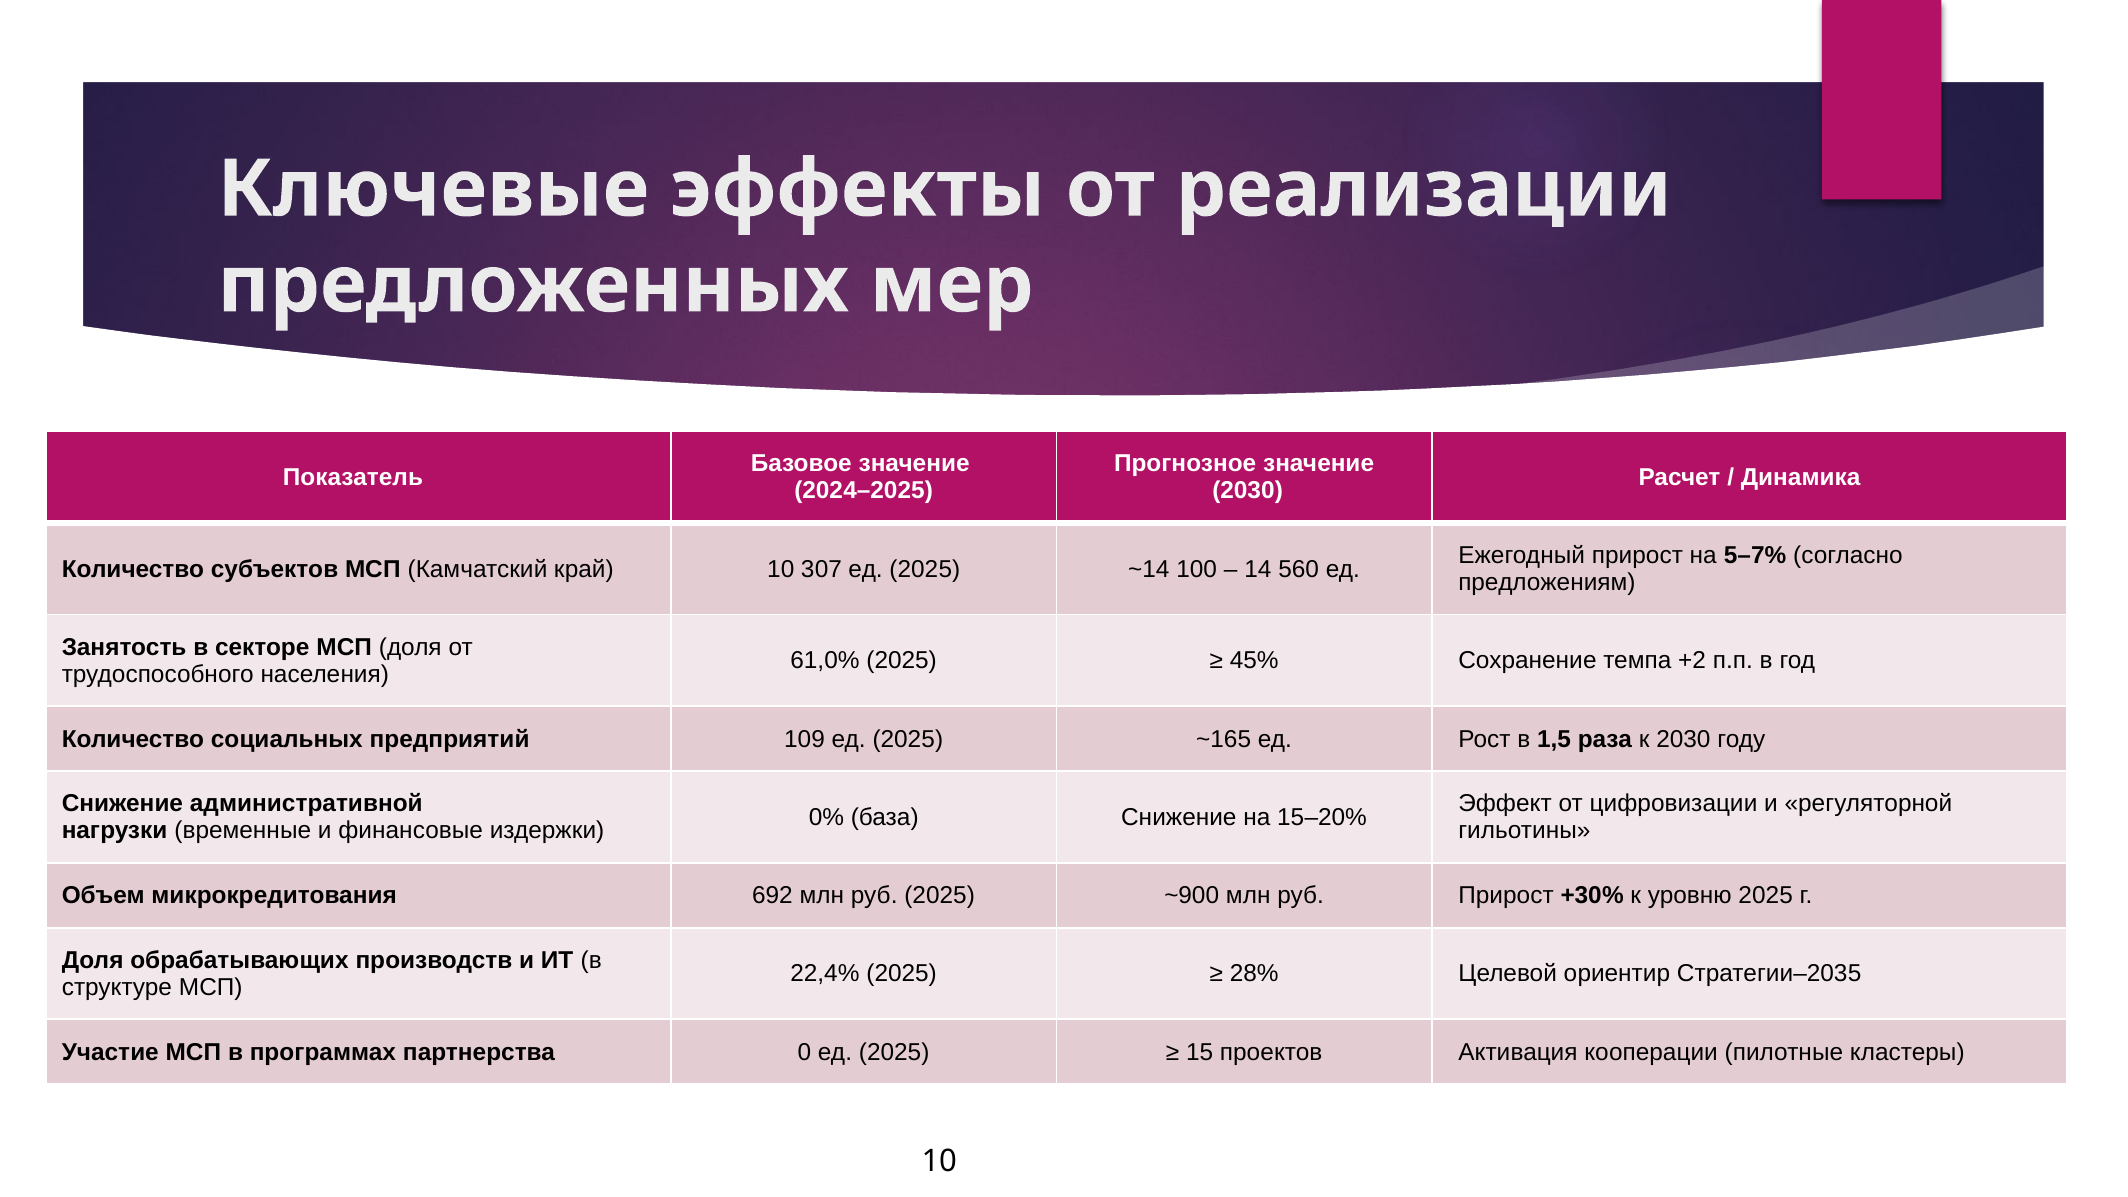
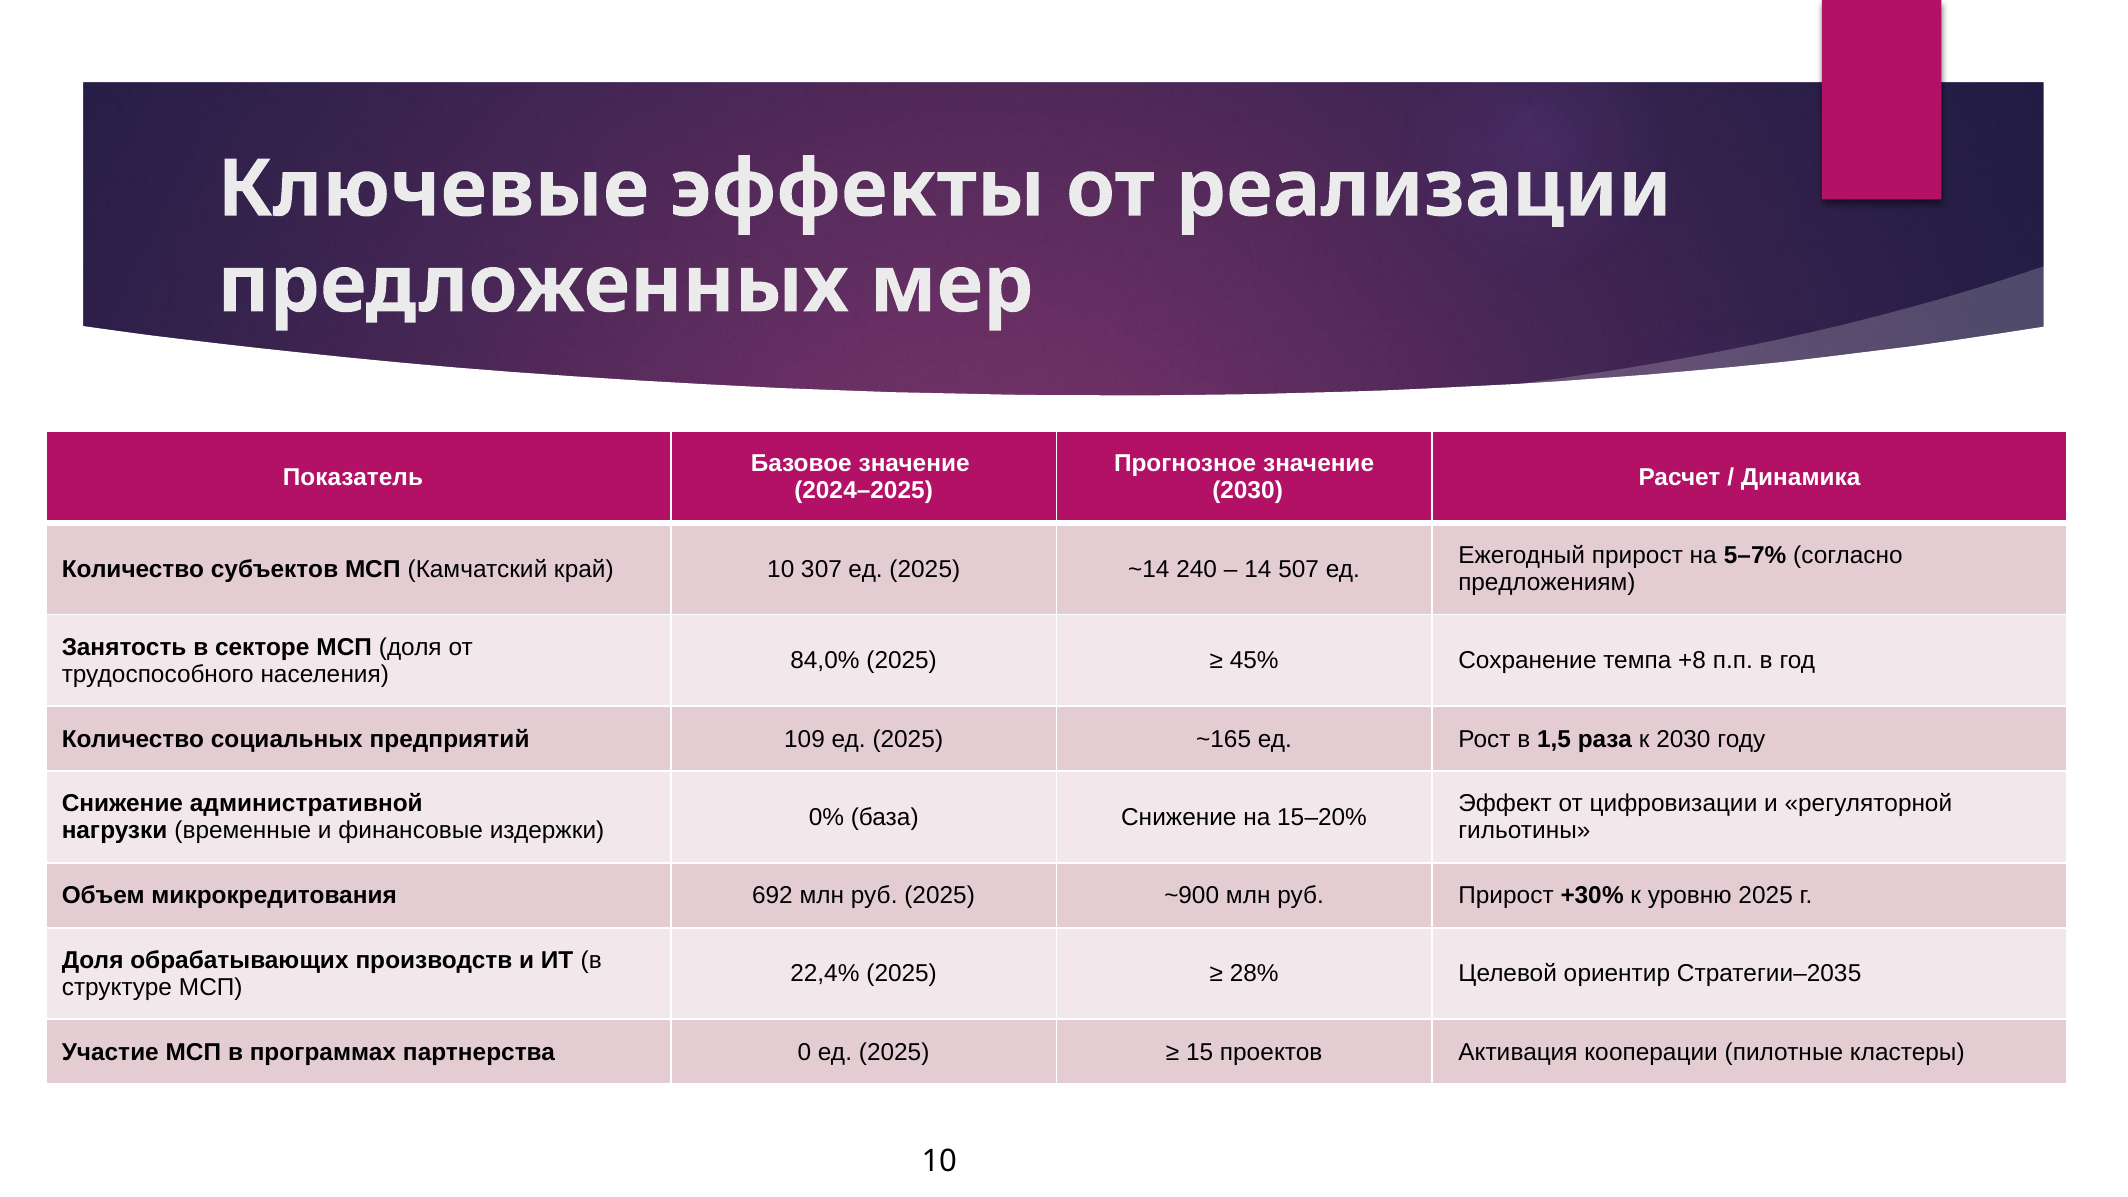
100: 100 -> 240 (1197, 569)
560: 560 -> 507 (1299, 569)
61,0%: 61,0% -> 84,0% (825, 661)
+2: +2 -> +8 (1692, 661)
